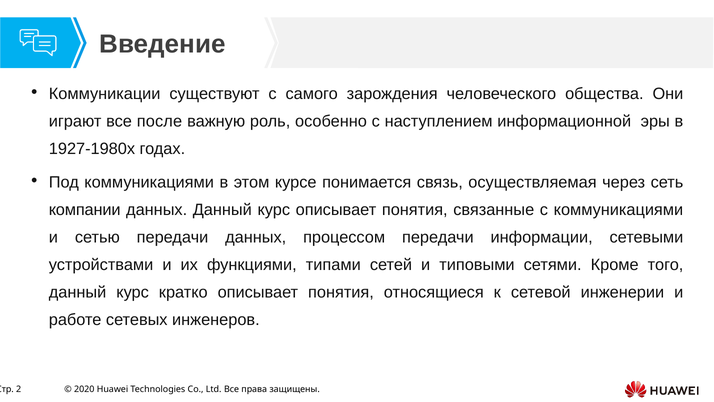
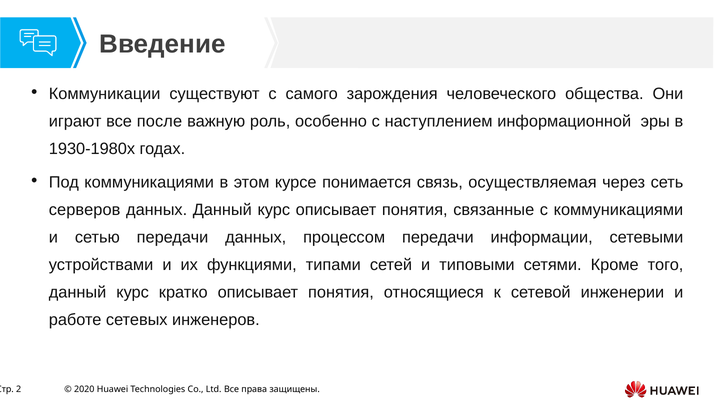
1927-1980х: 1927-1980х -> 1930-1980х (92, 149)
компании: компании -> серверов (85, 210)
